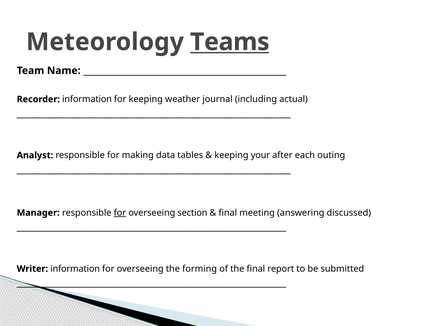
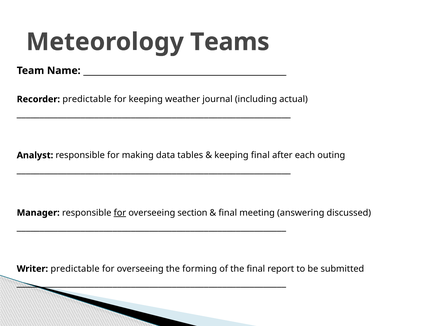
Teams underline: present -> none (230, 42)
Recorder information: information -> predictable (87, 99)
keeping your: your -> final (260, 155)
Writer information: information -> predictable (75, 269)
